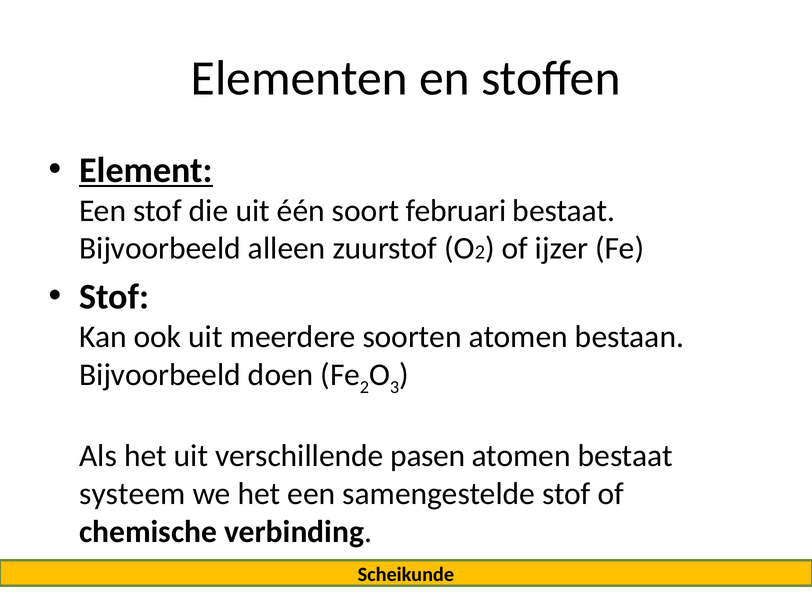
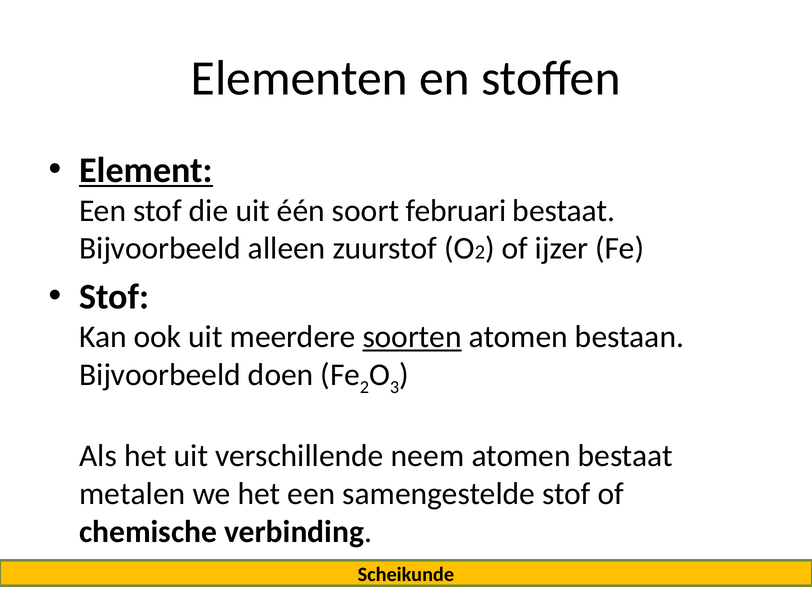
soorten underline: none -> present (412, 337)
pasen: pasen -> neem (428, 456)
systeem: systeem -> metalen (132, 494)
